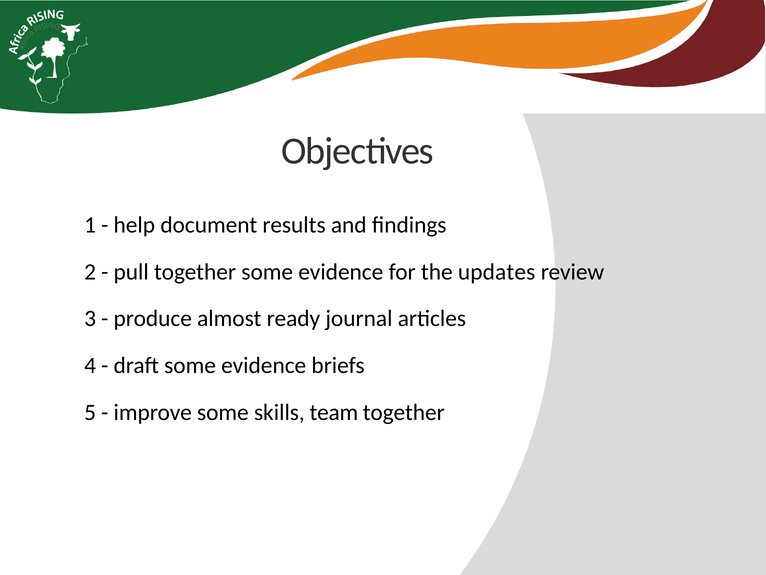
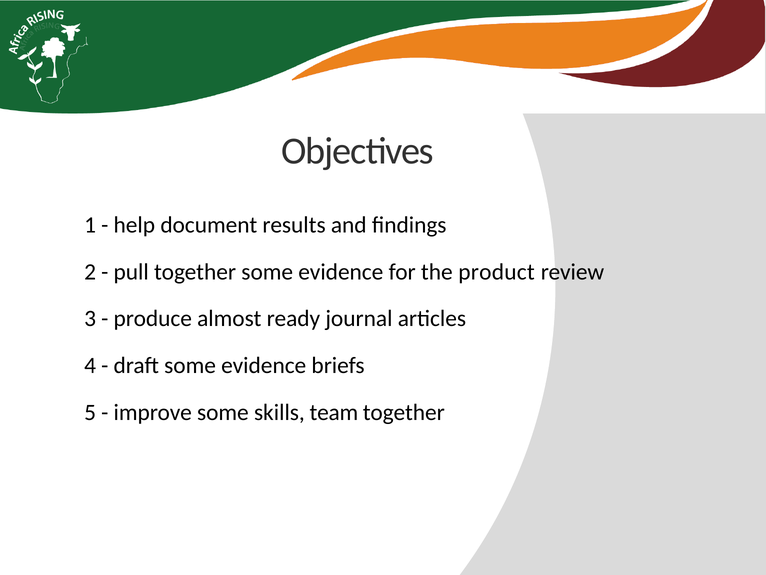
updates: updates -> product (497, 272)
